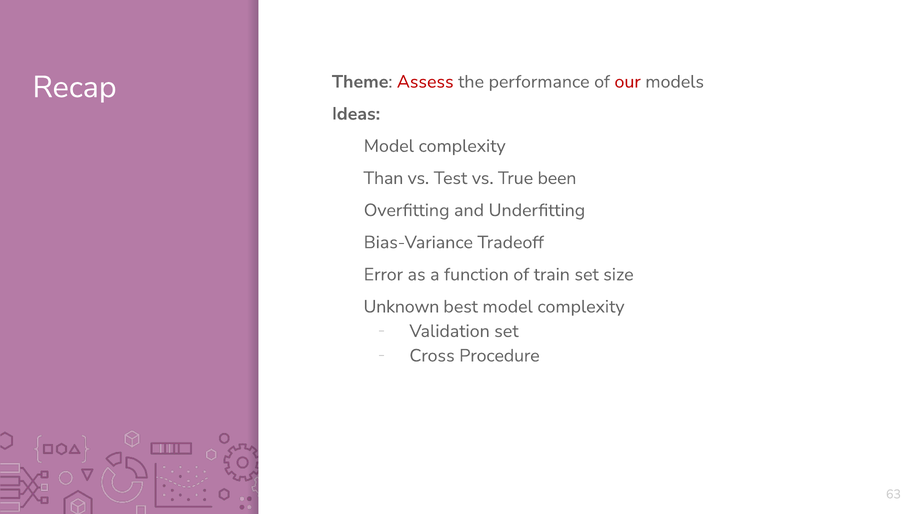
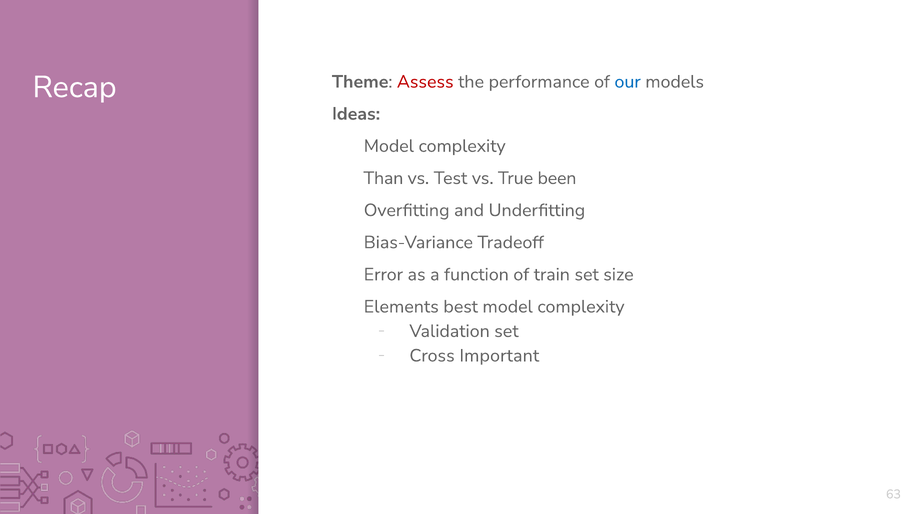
our colour: red -> blue (628, 82)
Unknown: Unknown -> Elements (401, 307)
Procedure: Procedure -> Important (499, 356)
